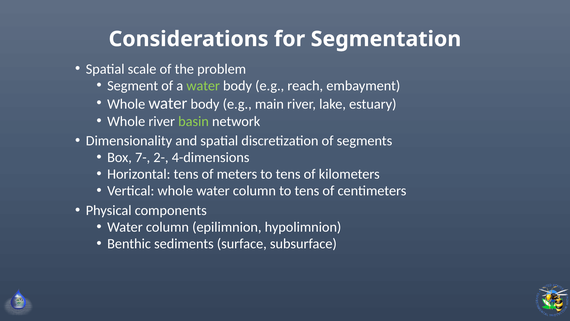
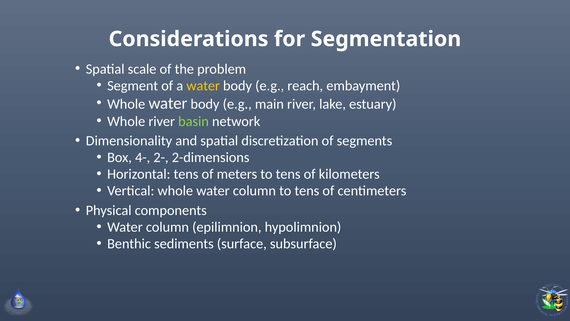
water colour: light green -> yellow (203, 86)
7-: 7- -> 4- (143, 157)
4-dimensions: 4-dimensions -> 2-dimensions (211, 157)
